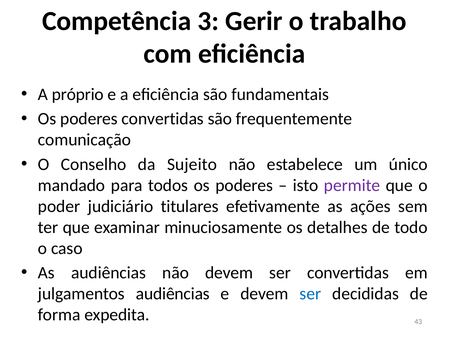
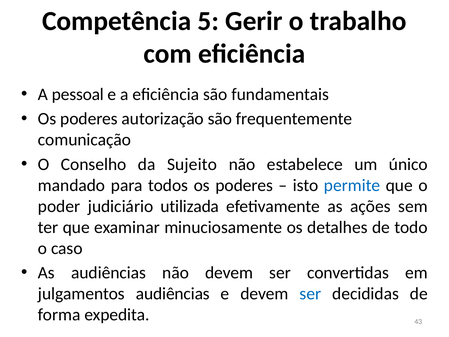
3: 3 -> 5 (208, 21)
próprio: próprio -> pessoal (78, 94)
poderes convertidas: convertidas -> autorização (163, 119)
permite colour: purple -> blue (352, 185)
titulares: titulares -> utilizada (190, 206)
